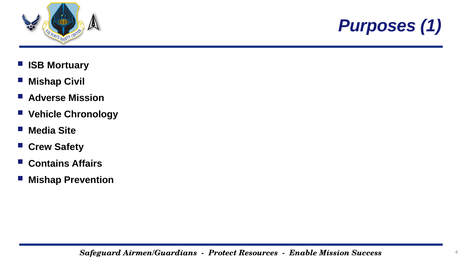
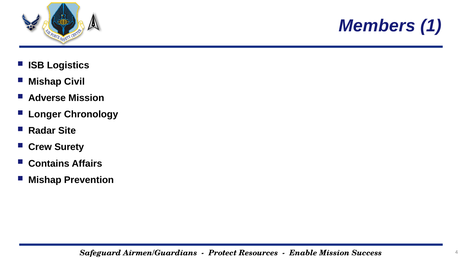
Purposes: Purposes -> Members (377, 26)
Mortuary: Mortuary -> Logistics (68, 65)
Vehicle: Vehicle -> Longer (45, 114)
Media: Media -> Radar (42, 131)
Safety: Safety -> Surety (69, 147)
